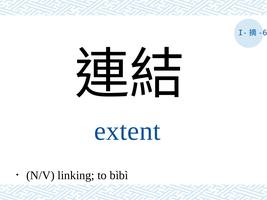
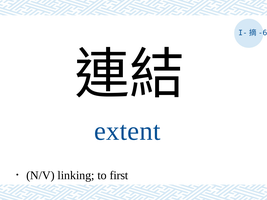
bìbì: bìbì -> first (119, 176)
